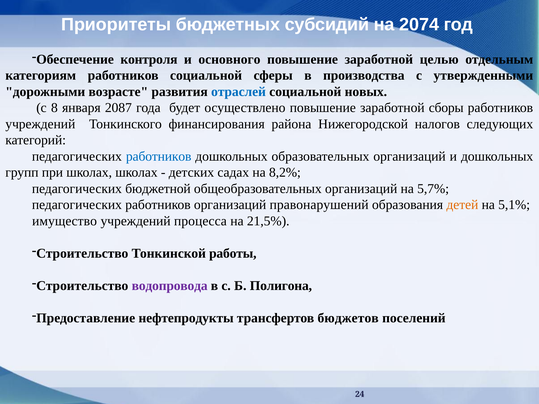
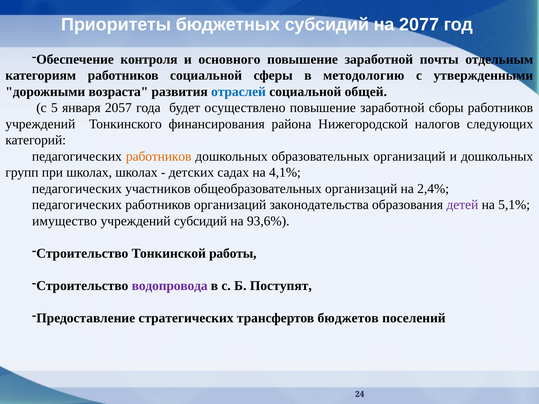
2074: 2074 -> 2077 (419, 25)
целью: целью -> почты (439, 59)
производства: производства -> методологию (364, 76)
возрасте: возрасте -> возраста (118, 92)
новых: новых -> общей (366, 92)
8: 8 -> 5 (54, 108)
2087: 2087 -> 2057 (118, 108)
работников colour: blue -> orange (159, 156)
8,2%: 8,2% -> 4,1% (285, 173)
бюджетной: бюджетной -> участников (158, 189)
5,7%: 5,7% -> 2,4% (433, 189)
правонарушений: правонарушений -> законодательства (319, 205)
детей colour: orange -> purple (462, 205)
учреждений процесса: процесса -> субсидий (201, 221)
21,5%: 21,5% -> 93,6% (268, 221)
Полигона: Полигона -> Поступят (281, 286)
нефтепродукты: нефтепродукты -> стратегических (186, 318)
